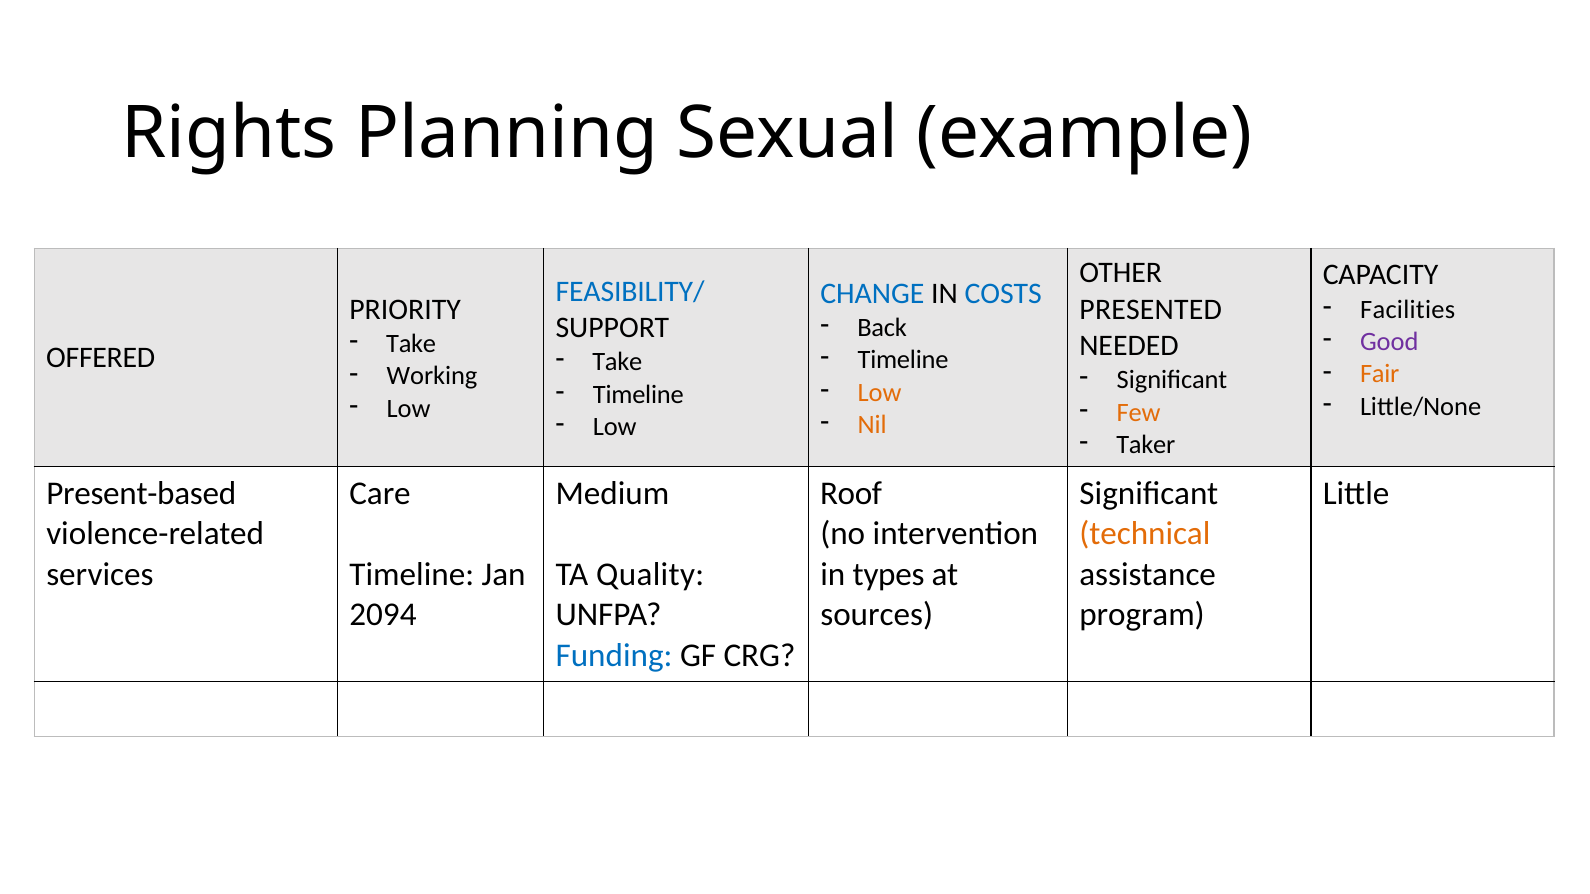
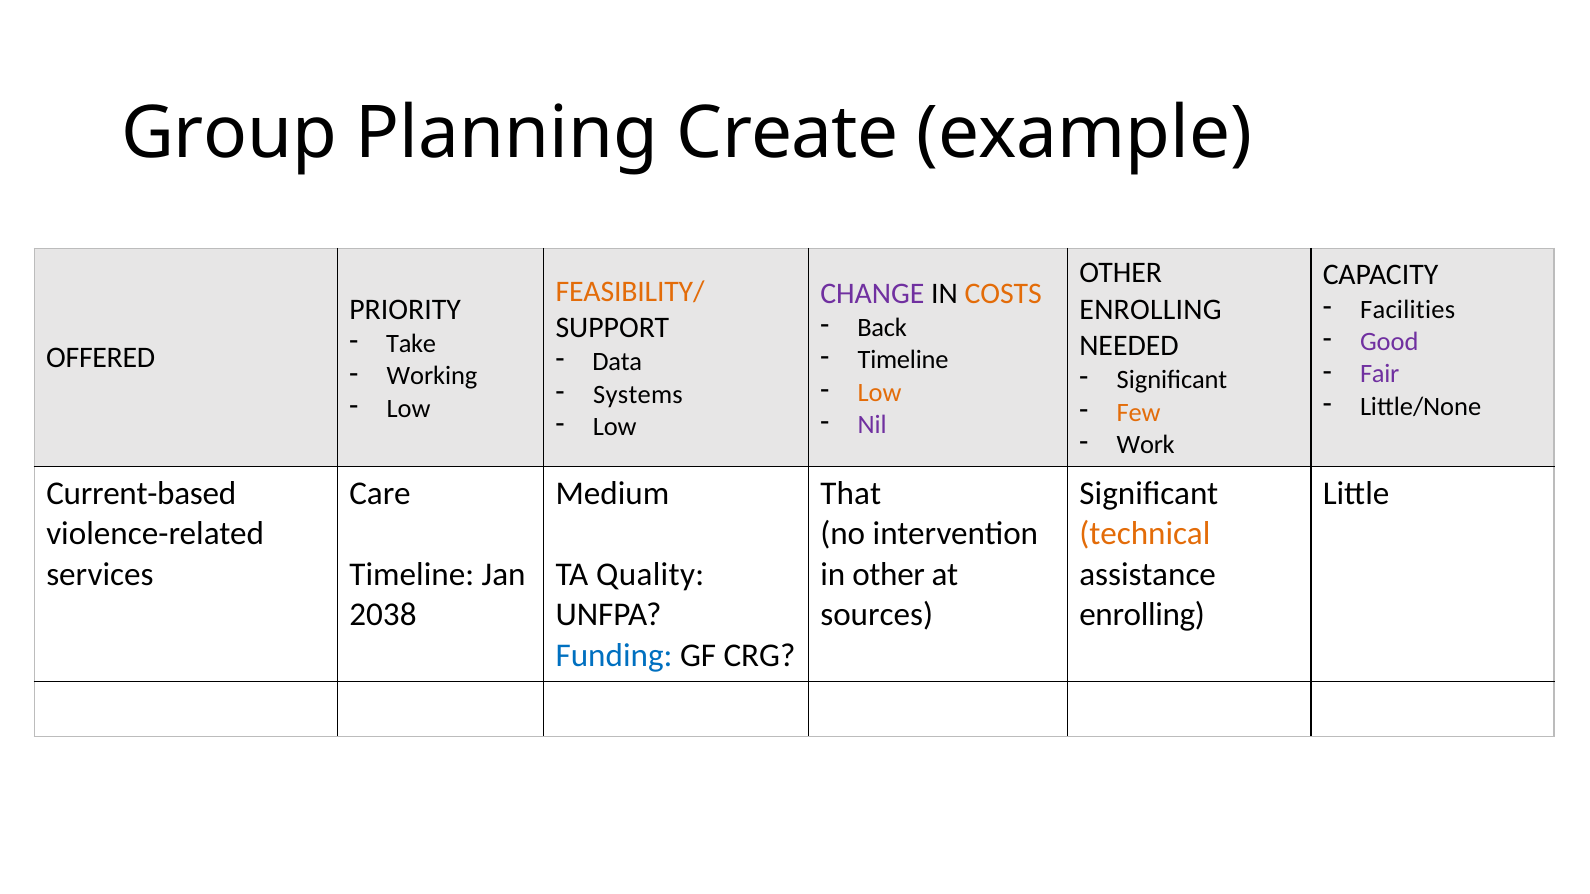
Rights: Rights -> Group (229, 134)
Sexual: Sexual -> Create (788, 134)
FEASIBILITY/ colour: blue -> orange (630, 291)
CHANGE colour: blue -> purple (872, 293)
COSTS colour: blue -> orange (1003, 293)
PRESENTED: PRESENTED -> ENROLLING (1151, 310)
Take: Take -> Data (617, 362)
Fair colour: orange -> purple (1380, 374)
Timeline: Timeline -> Systems (638, 394)
Nil colour: orange -> purple (872, 425)
Taker: Taker -> Work (1146, 445)
Present-based: Present-based -> Current-based (141, 494)
Roof: Roof -> That (851, 494)
in types: types -> other (889, 575)
2094: 2094 -> 2038 (383, 615)
program: program -> enrolling (1142, 615)
